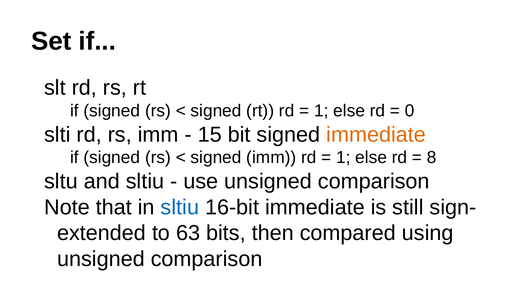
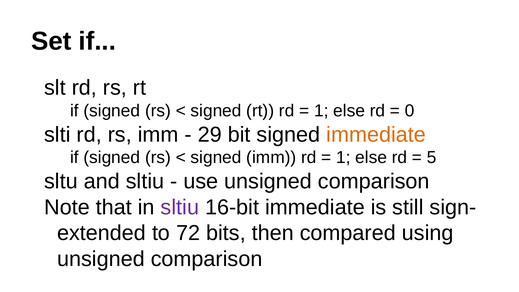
15: 15 -> 29 (210, 135)
8: 8 -> 5 (432, 158)
sltiu colour: blue -> purple (180, 207)
63: 63 -> 72 (188, 233)
